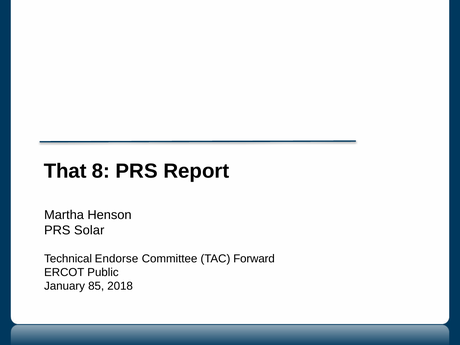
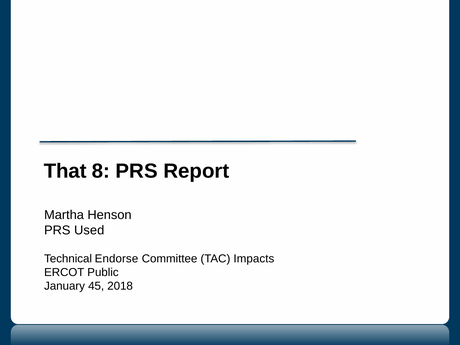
Solar: Solar -> Used (89, 230)
Forward: Forward -> Impacts (254, 259)
85: 85 -> 45 (96, 286)
